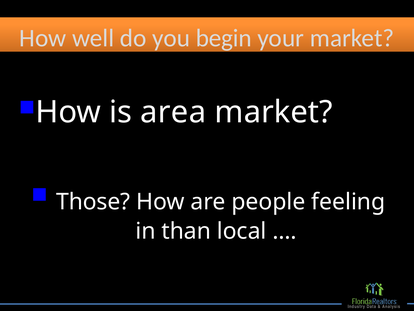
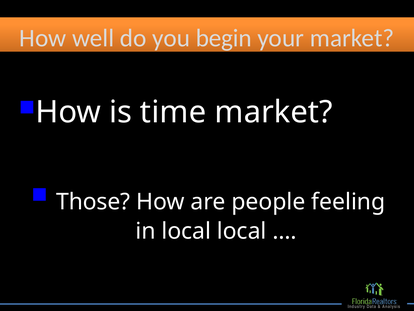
area: area -> time (173, 112)
in than: than -> local (186, 231)
